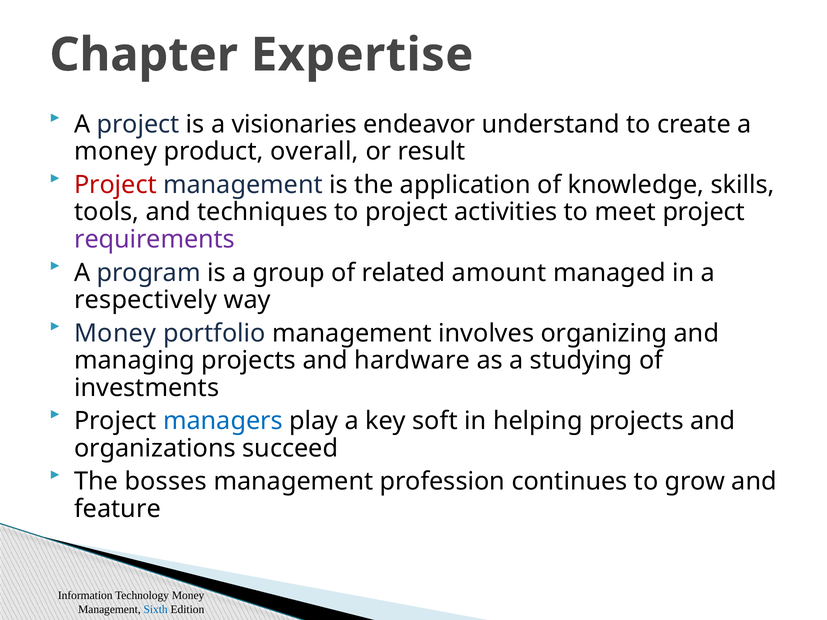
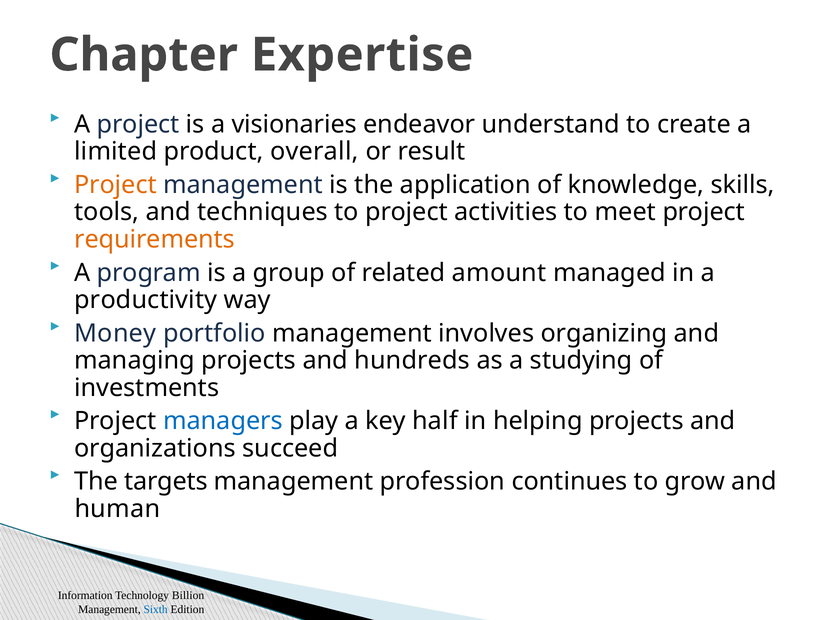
money: money -> limited (116, 152)
Project colour: red -> orange (115, 185)
requirements colour: purple -> orange (155, 240)
respectively: respectively -> productivity (146, 300)
hardware: hardware -> hundreds (412, 361)
soft: soft -> half (435, 421)
bosses: bosses -> targets (166, 482)
feature: feature -> human (117, 509)
Technology Money: Money -> Billion (188, 596)
